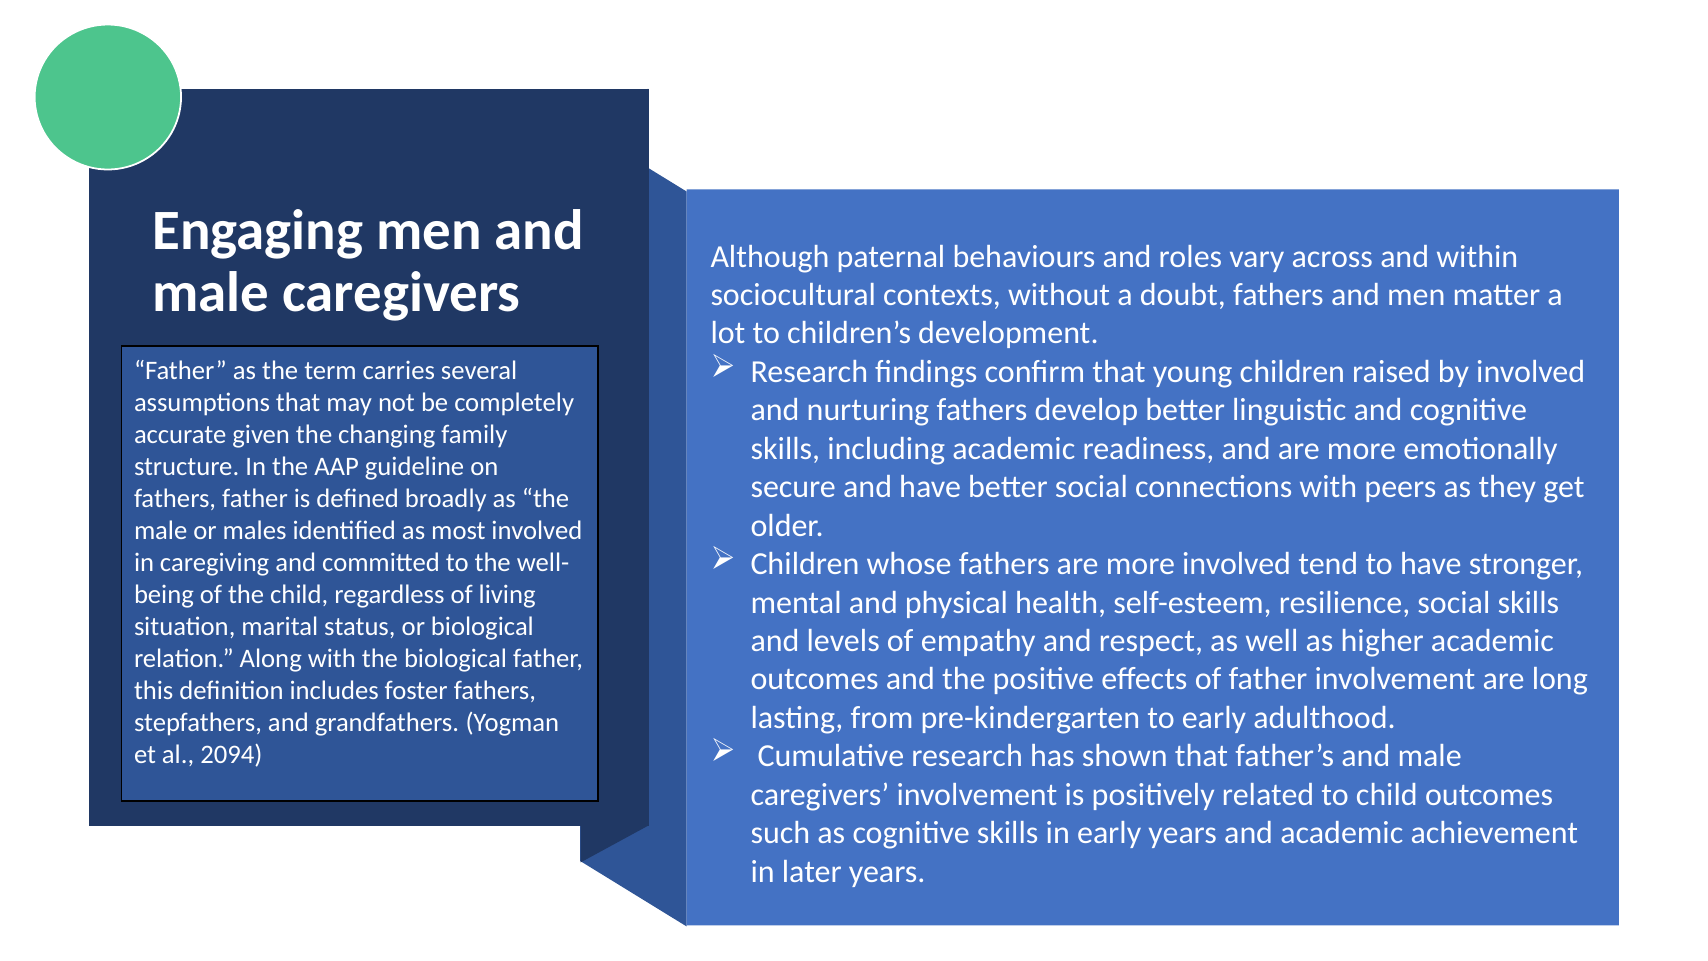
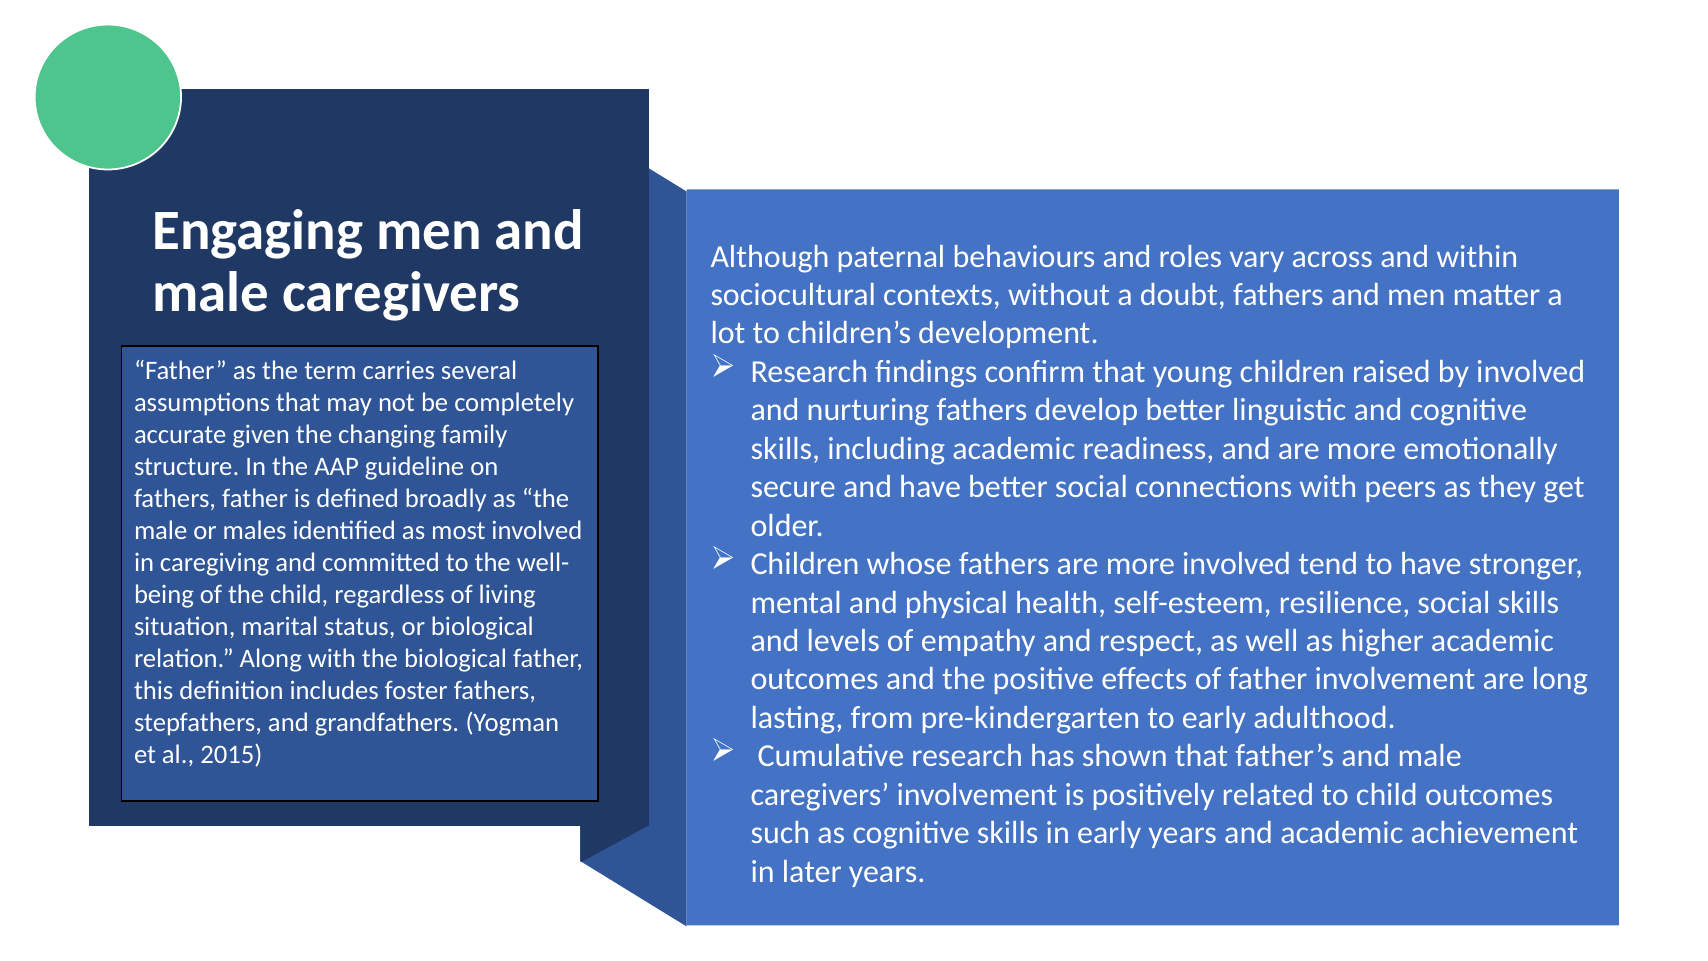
2094: 2094 -> 2015 (231, 755)
